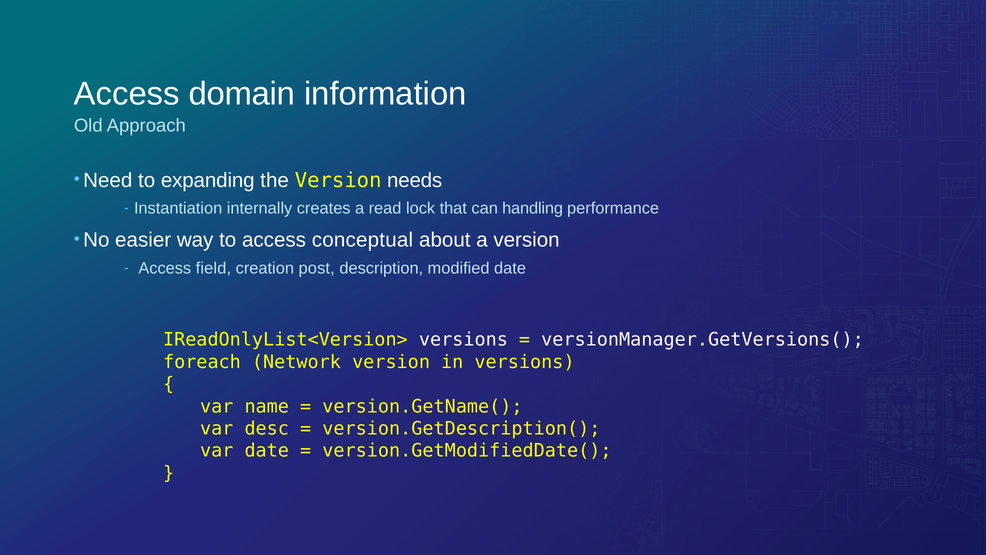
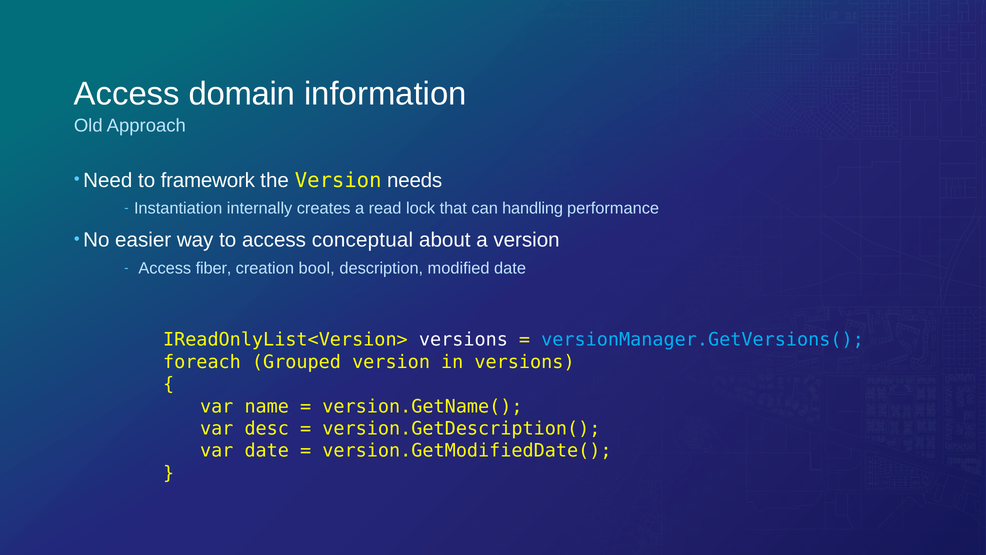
expanding: expanding -> framework (208, 180)
field: field -> fiber (214, 268)
post: post -> bool (317, 268)
versionManager.GetVersions( colour: white -> light blue (703, 340)
Network: Network -> Grouped (296, 362)
